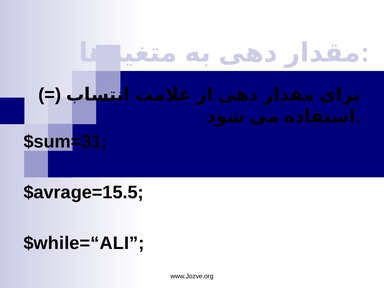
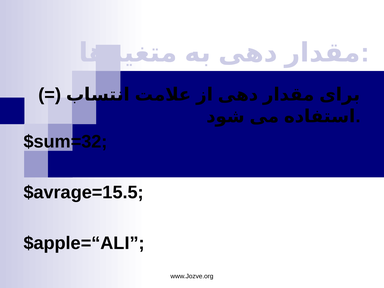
$sum=31: $sum=31 -> $sum=32 (66, 142)
$while=“ALI: $while=“ALI -> $apple=“ALI (84, 243)
